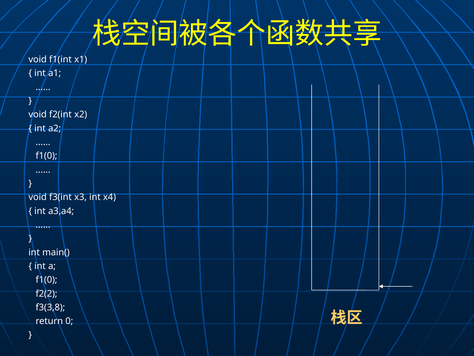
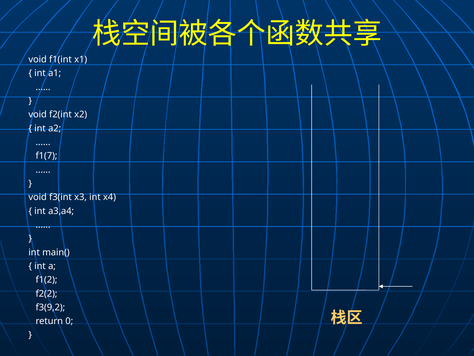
f1(0: f1(0 -> f1(7 (46, 156)
f1(0: f1(0 -> f1(2 (46, 279)
f3(3,8: f3(3,8 -> f3(9,2 (50, 307)
